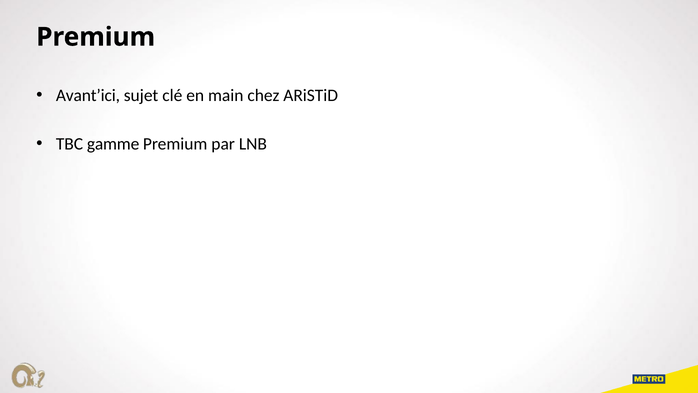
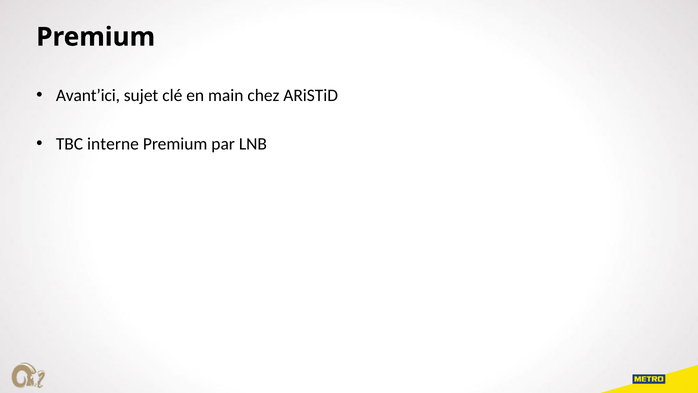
gamme: gamme -> interne (113, 144)
